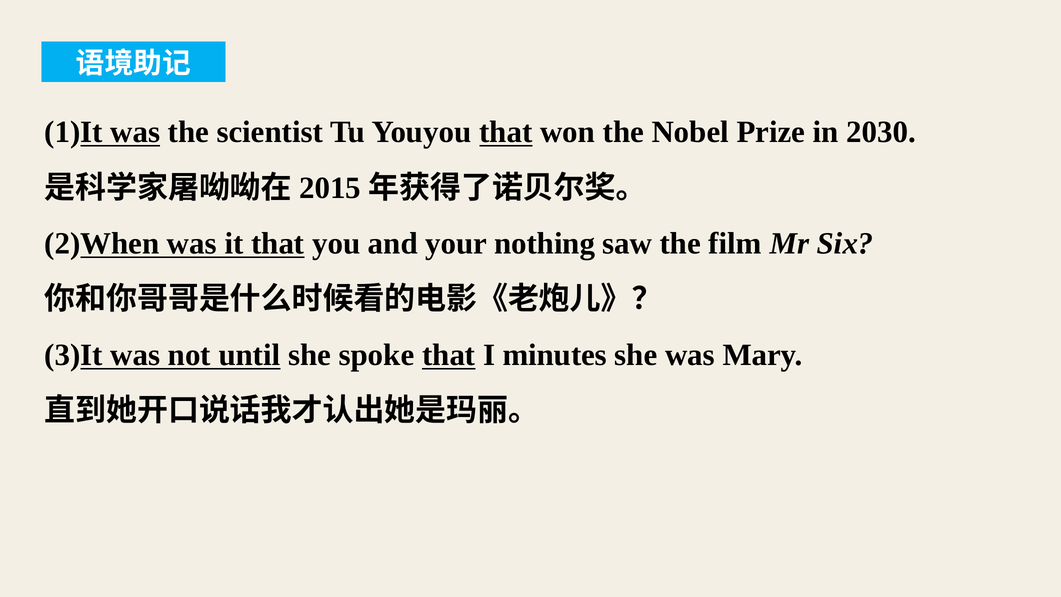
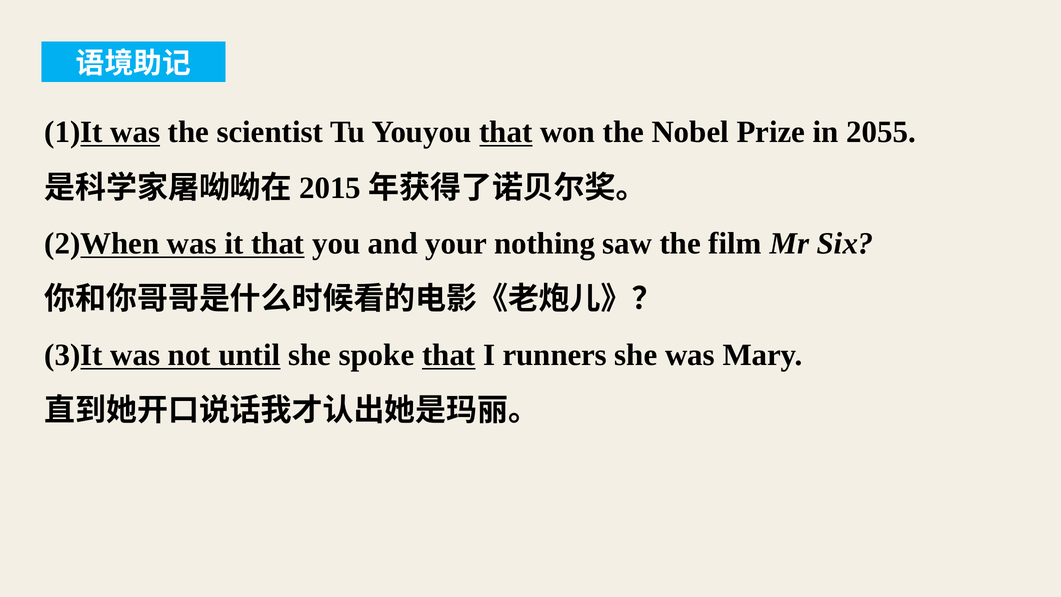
2030: 2030 -> 2055 (881, 132)
minutes: minutes -> runners (555, 355)
